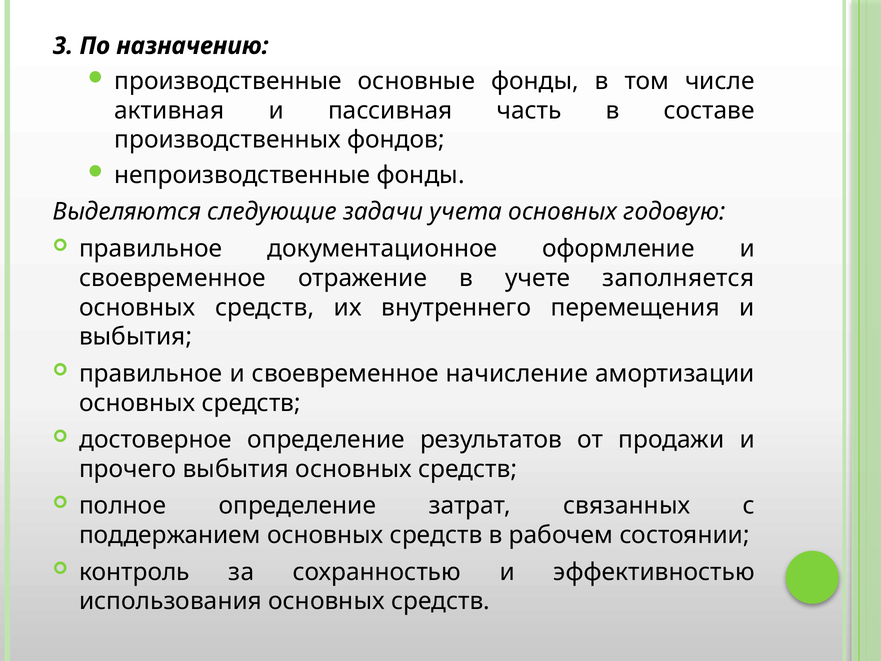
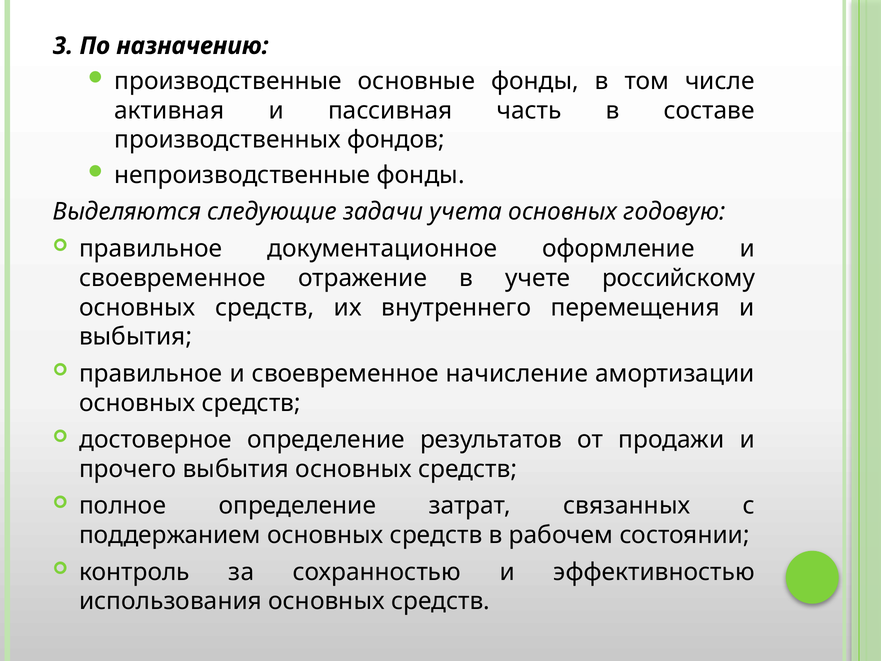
заполняется: заполняется -> российскому (679, 278)
